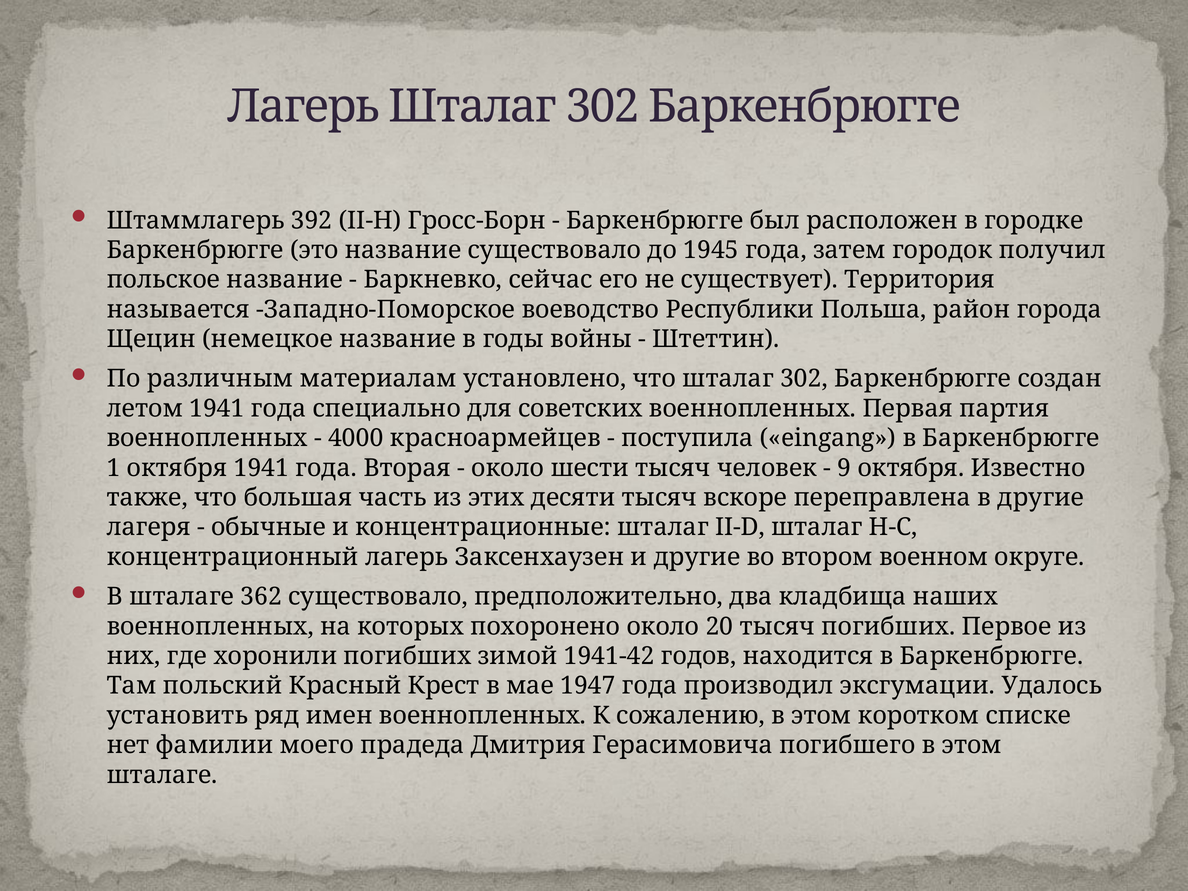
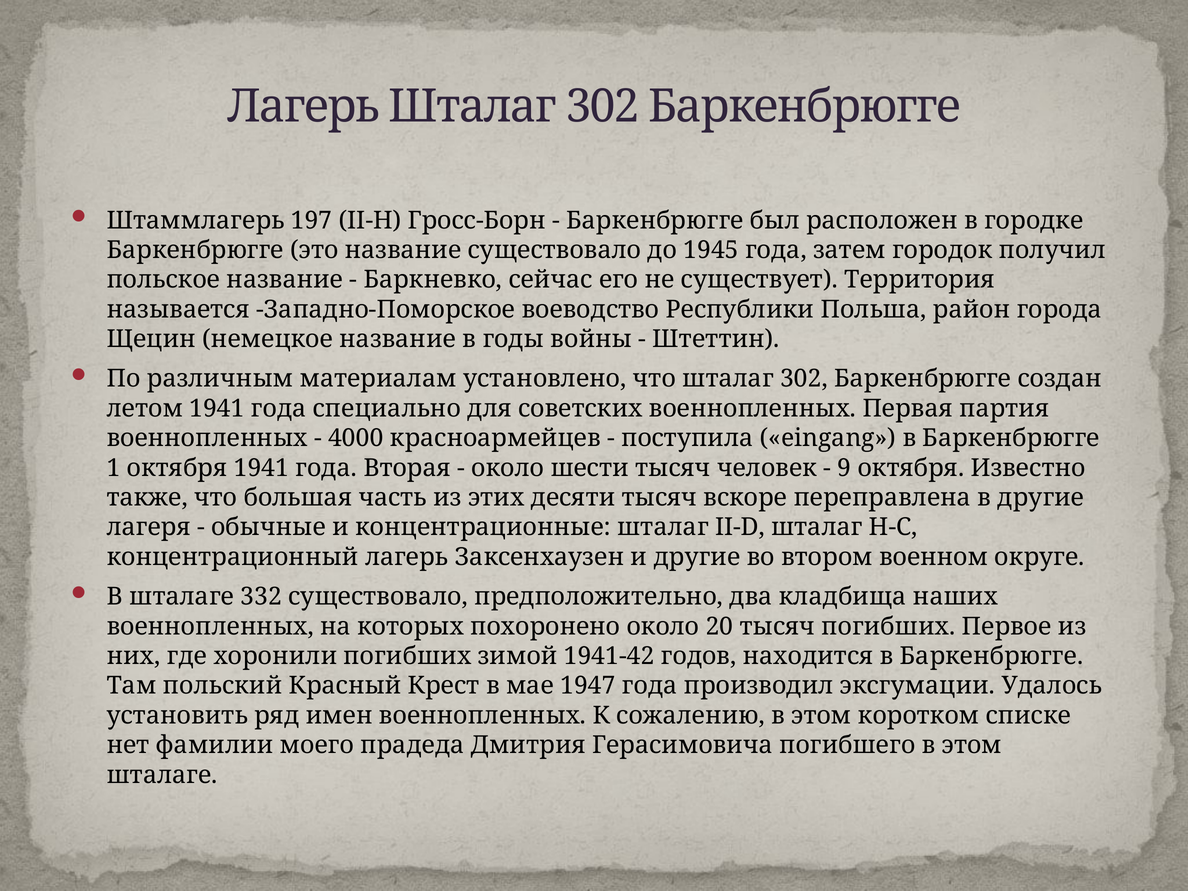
392: 392 -> 197 (312, 220)
362: 362 -> 332 (261, 597)
